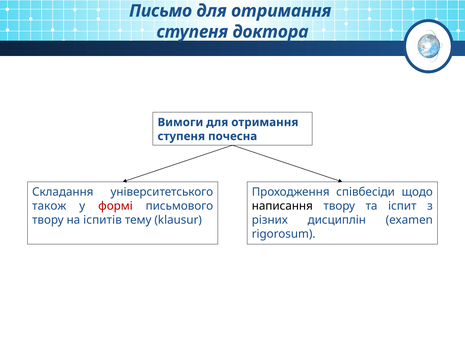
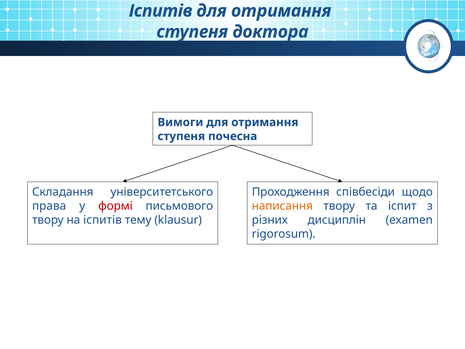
Письмо: Письмо -> Іспитів (161, 11)
також: також -> права (49, 206)
написання colour: black -> orange (282, 206)
